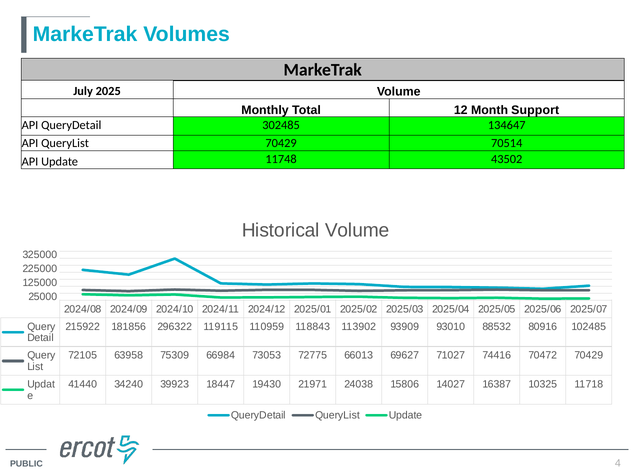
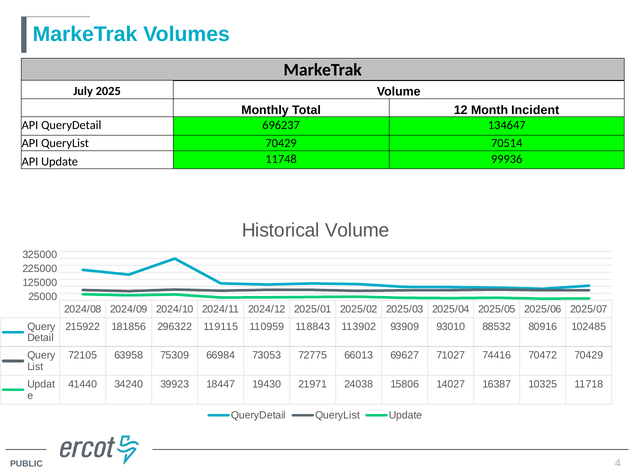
Support: Support -> Incident (535, 110)
302485: 302485 -> 696237 (281, 125)
43502: 43502 -> 99936 (507, 159)
